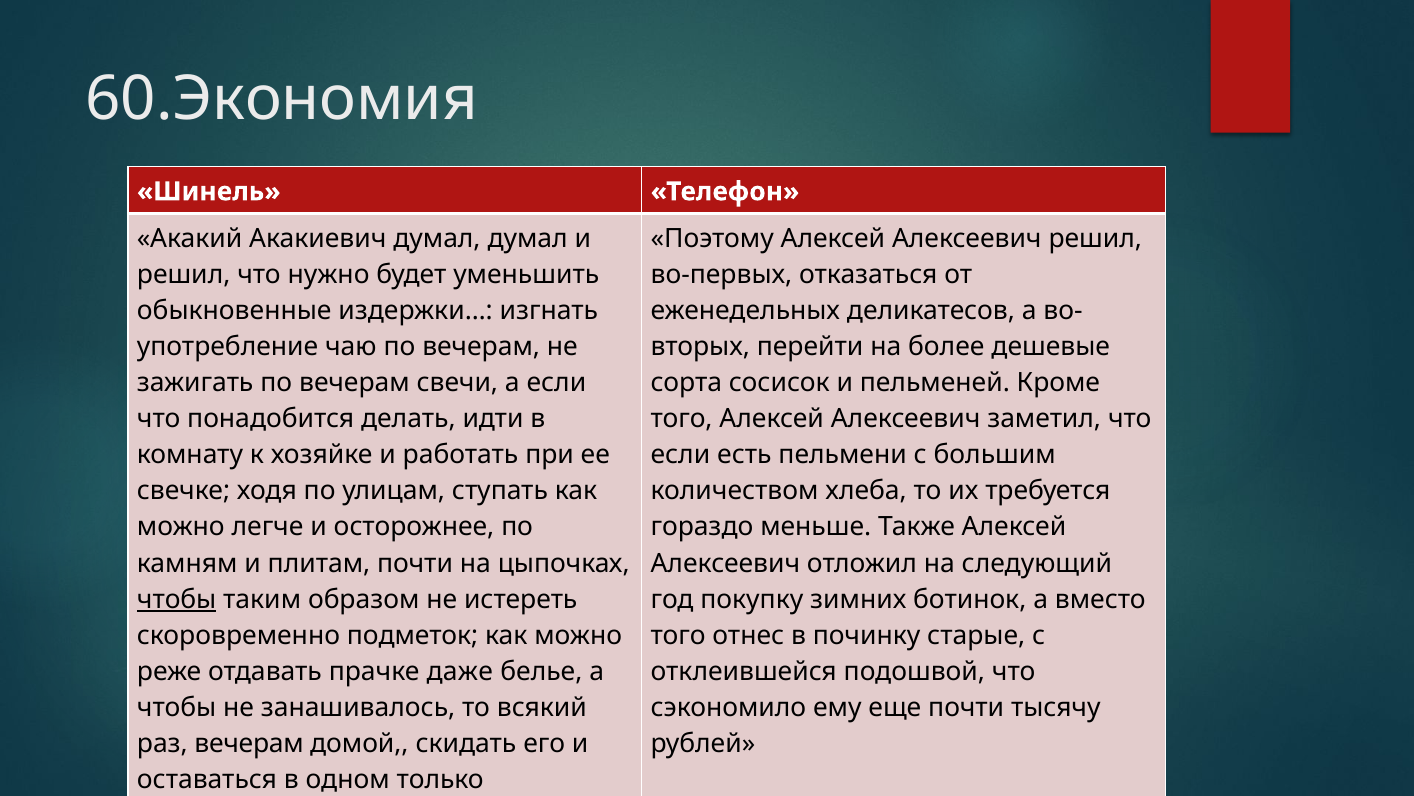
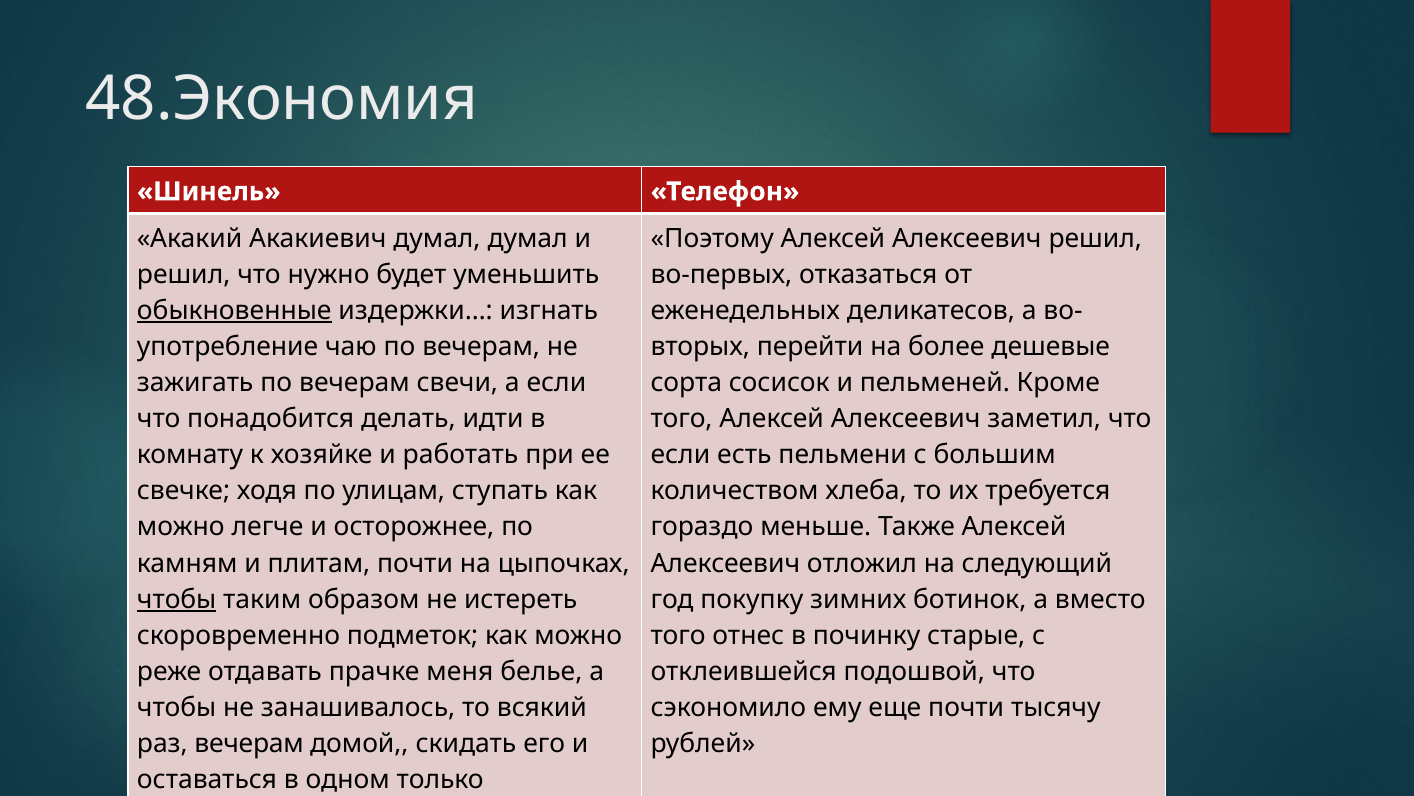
60.Экономия: 60.Экономия -> 48.Экономия (282, 99)
обыкновенные underline: none -> present (234, 310)
даже: даже -> меня (460, 671)
